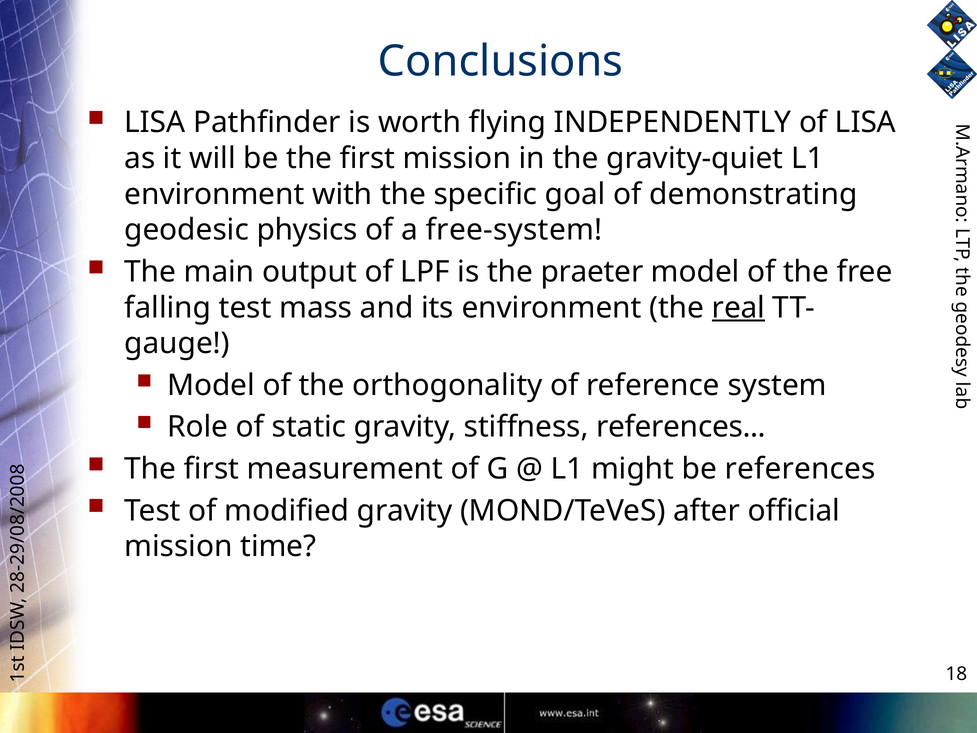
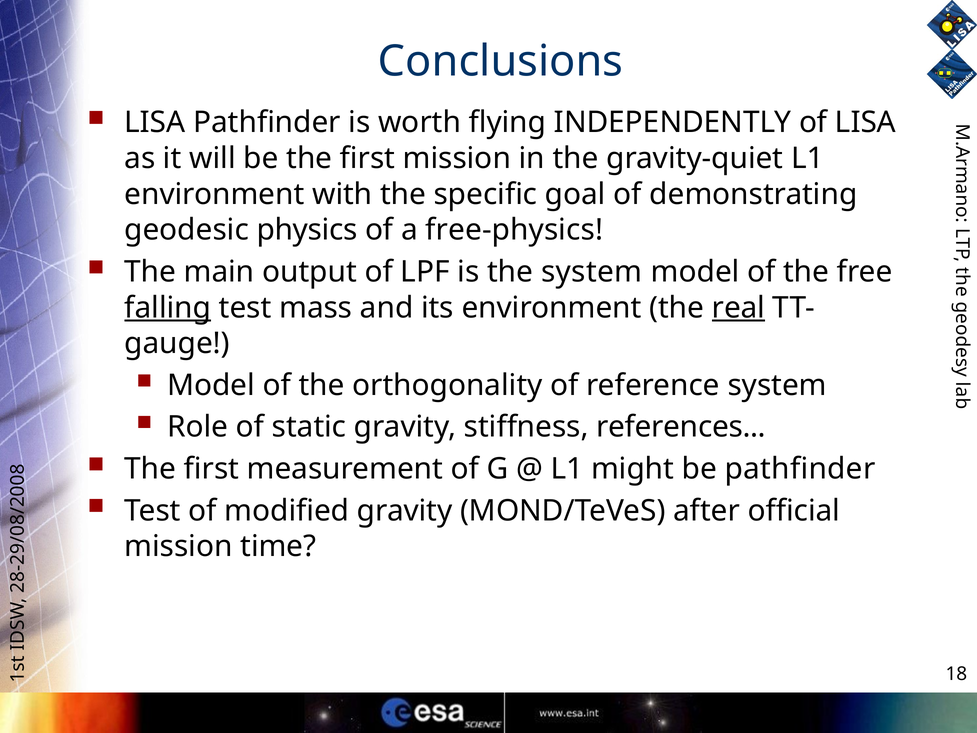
free-system: free-system -> free-physics (514, 230)
the praeter: praeter -> system (592, 272)
falling underline: none -> present (168, 308)
be references: references -> pathfinder (800, 469)
